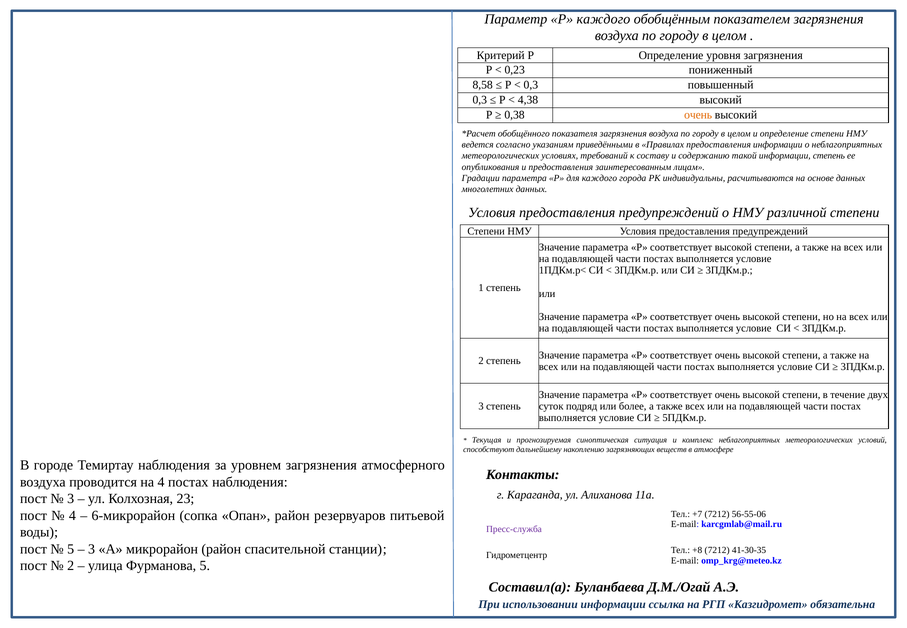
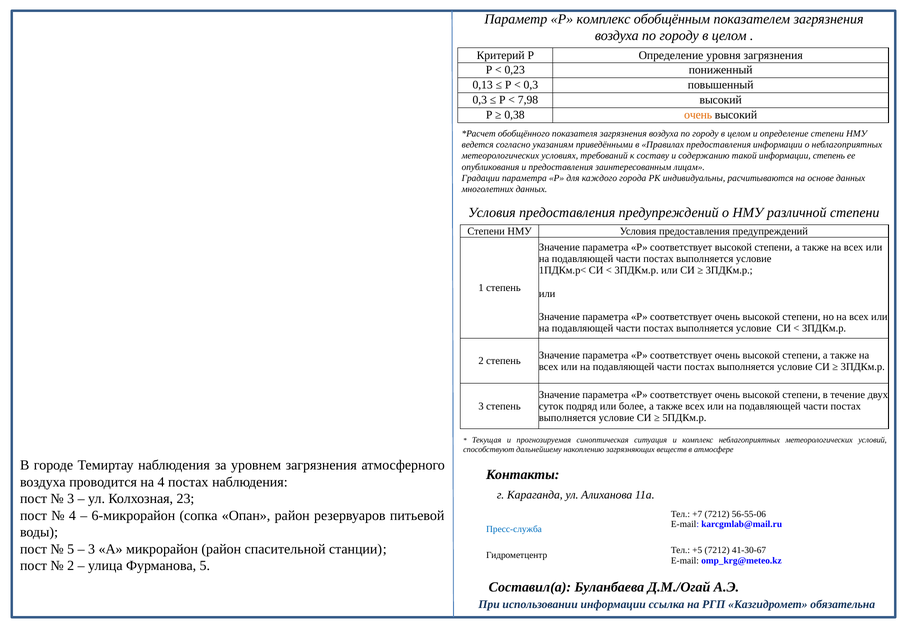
Р каждого: каждого -> комплекс (604, 19)
8,58: 8,58 -> 0,13 (483, 85)
4,38: 4,38 -> 7,98 (528, 100)
Пресс-служба colour: purple -> blue (514, 529)
+8: +8 -> +5 (697, 550)
41-30-35: 41-30-35 -> 41-30-67 (749, 550)
